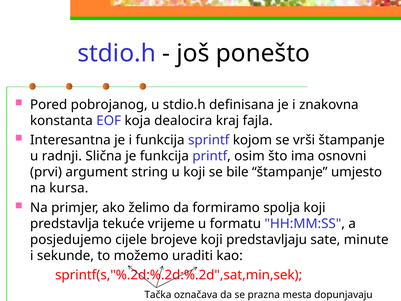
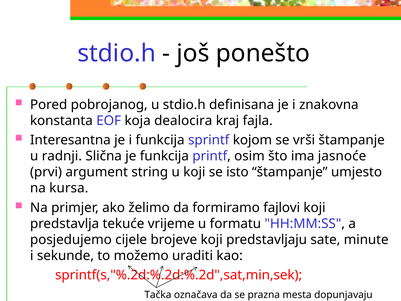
osnovni: osnovni -> jasnoće (342, 156)
bile: bile -> isto (237, 172)
spolja: spolja -> fajlovi (282, 207)
